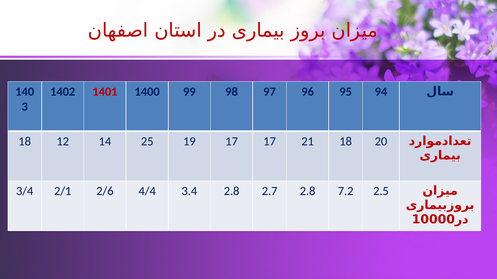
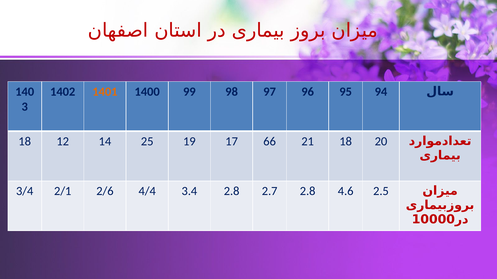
1401 colour: red -> orange (105, 92)
17 17: 17 -> 66 (270, 142)
7.2: 7.2 -> 4.6 (346, 191)
